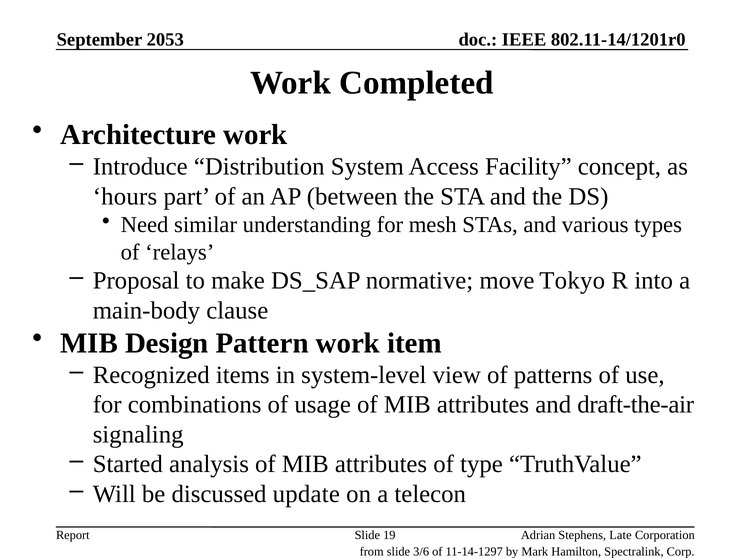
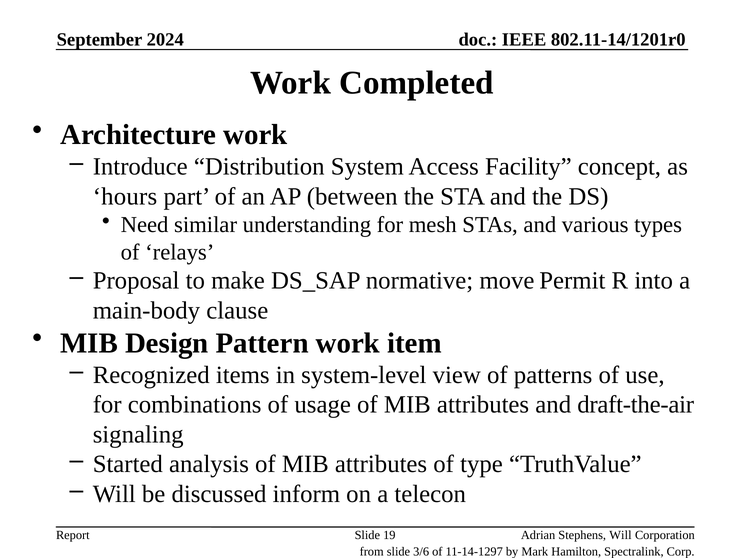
2053: 2053 -> 2024 (165, 40)
Tokyo: Tokyo -> Permit (572, 281)
update: update -> inform (306, 494)
Stephens Late: Late -> Will (620, 535)
